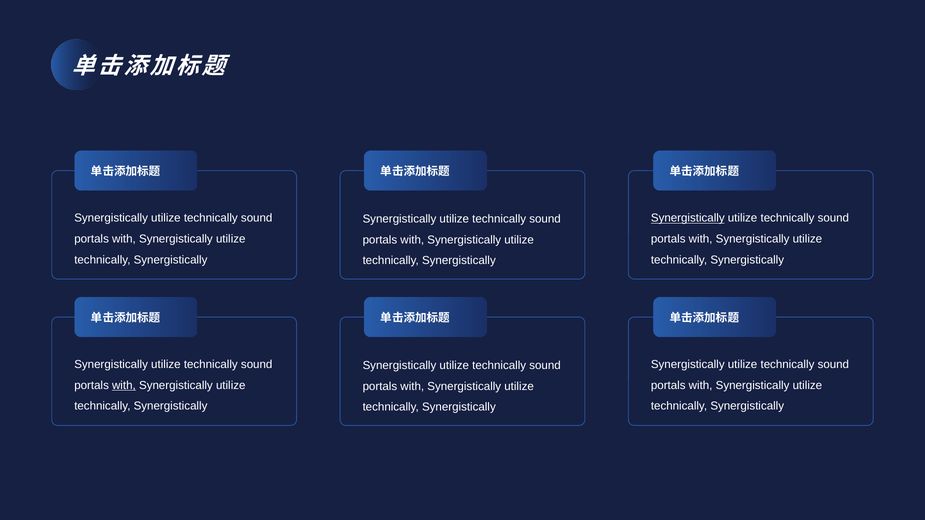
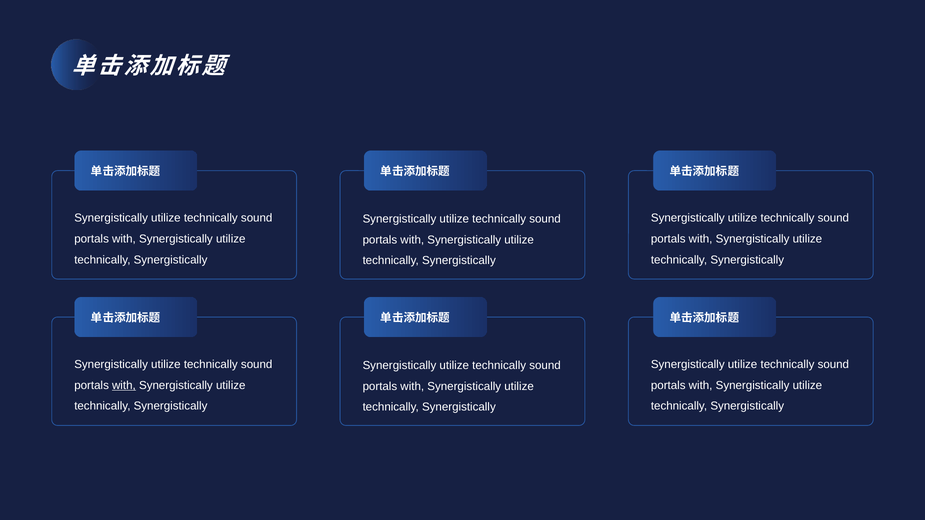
Synergistically underline: present -> none (688, 218)
